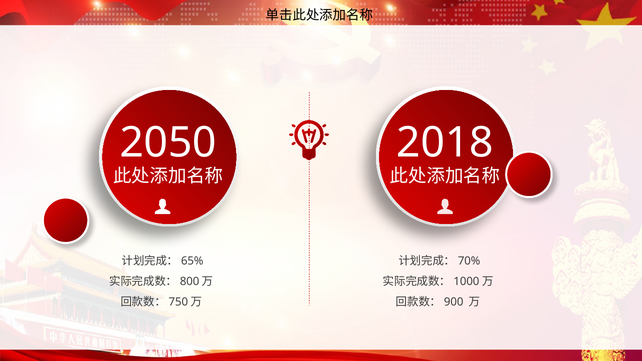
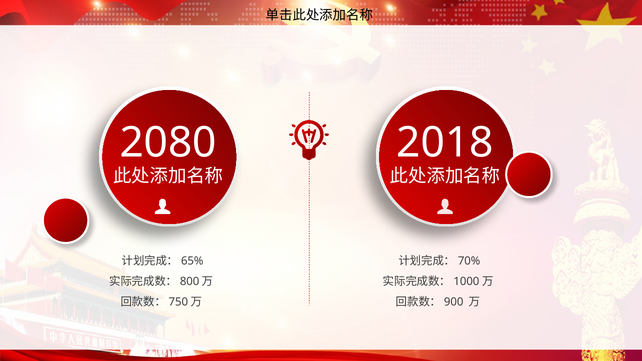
2050: 2050 -> 2080 (168, 143)
